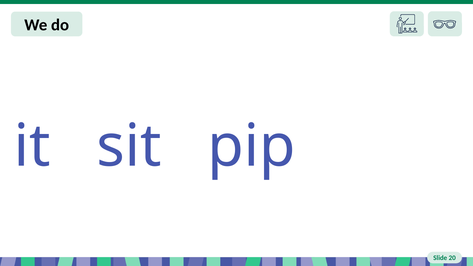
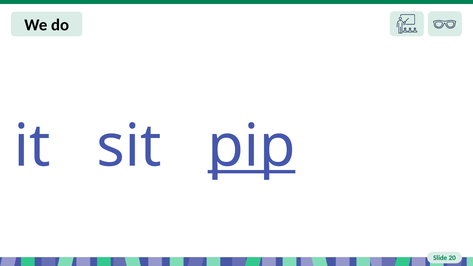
pip underline: none -> present (252, 146)
